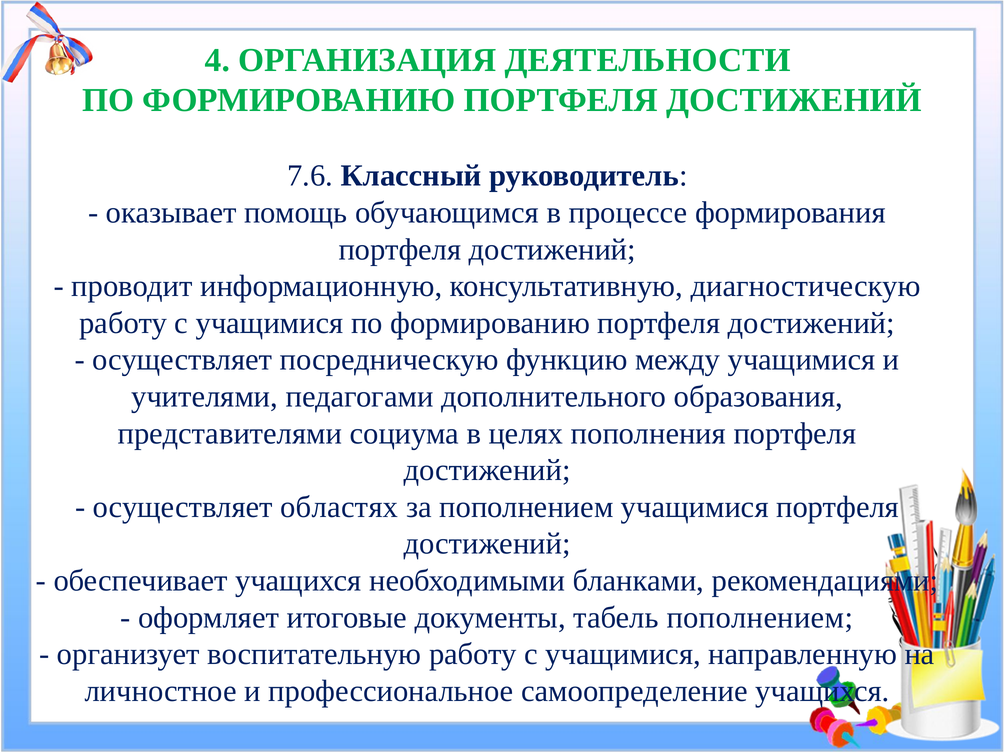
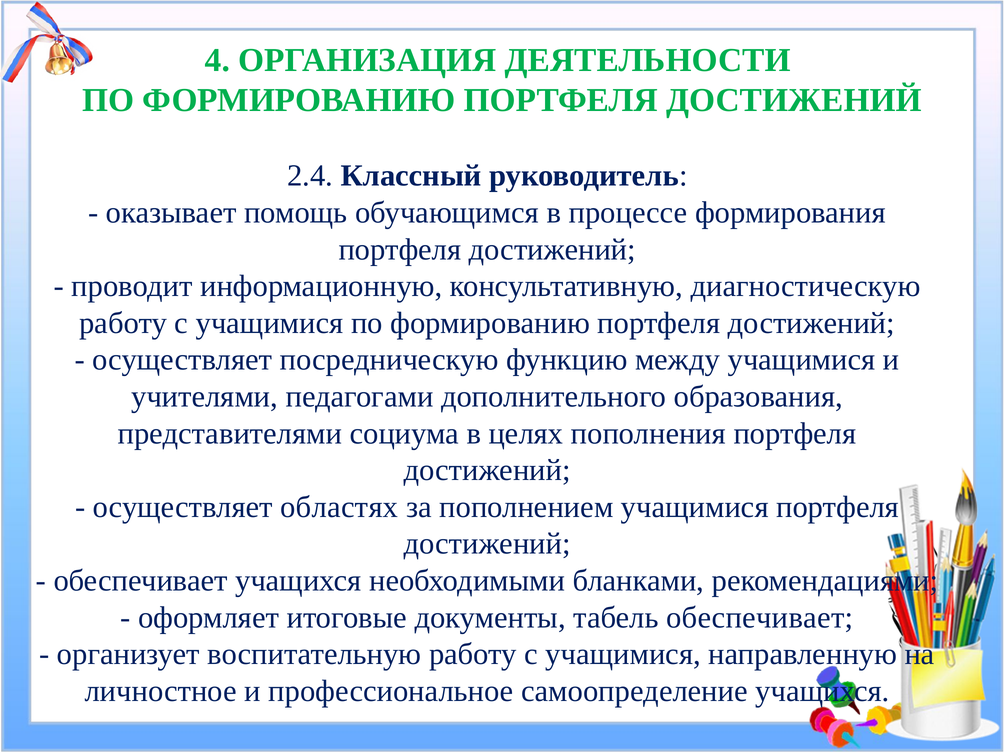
7.6: 7.6 -> 2.4 (310, 176)
табель пополнением: пополнением -> обеспечивает (760, 617)
